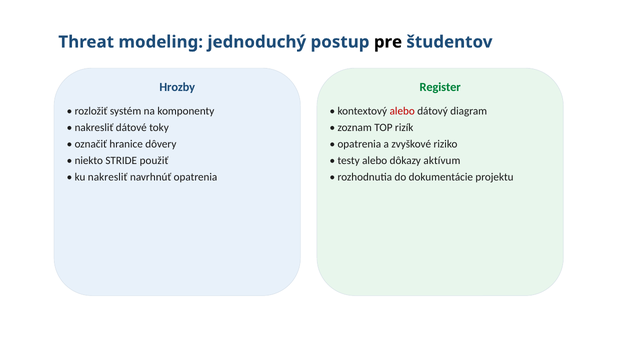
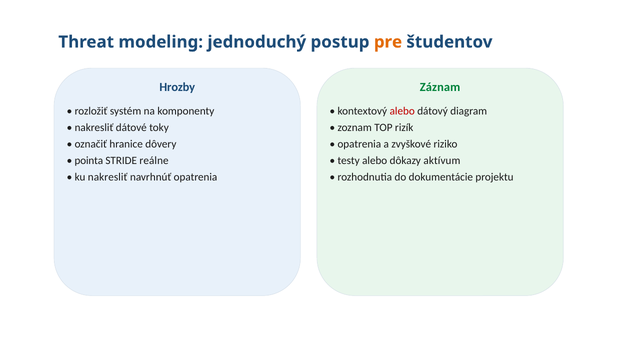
pre colour: black -> orange (388, 42)
Register: Register -> Záznam (440, 87)
niekto: niekto -> pointa (89, 161)
použiť: použiť -> reálne (154, 161)
